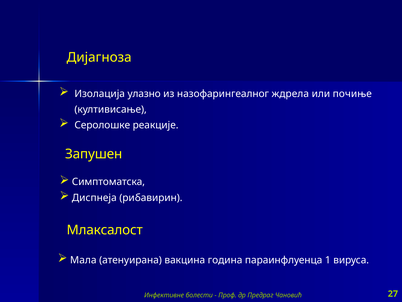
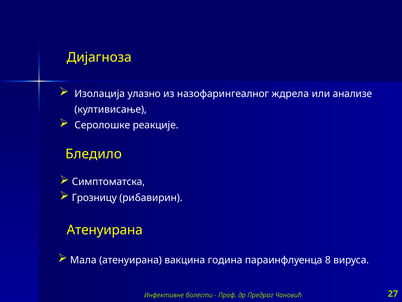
почиње: почиње -> анализе (352, 94)
Запушен: Запушен -> Бледило (94, 154)
Диспнеја: Диспнеја -> Грозницу (94, 197)
Млаксалост: Млаксалост -> Атенуирана (105, 230)
1: 1 -> 8 (328, 260)
